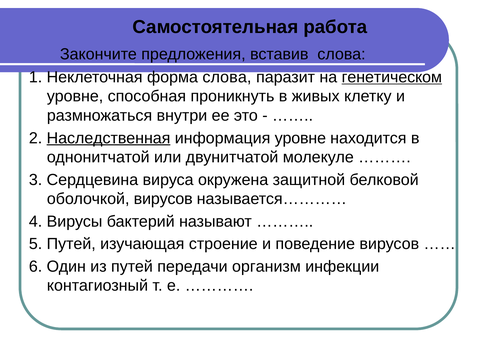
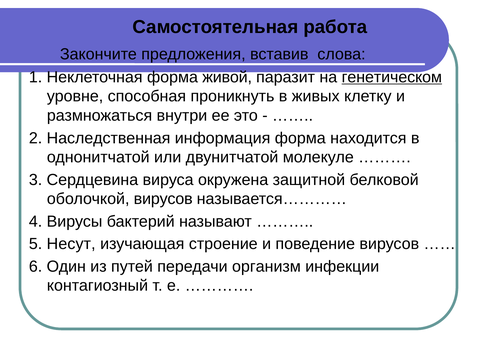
форма слова: слова -> живой (227, 77)
Наследственная underline: present -> none (109, 138)
информация уровне: уровне -> форма (300, 138)
5 Путей: Путей -> Несут (71, 244)
